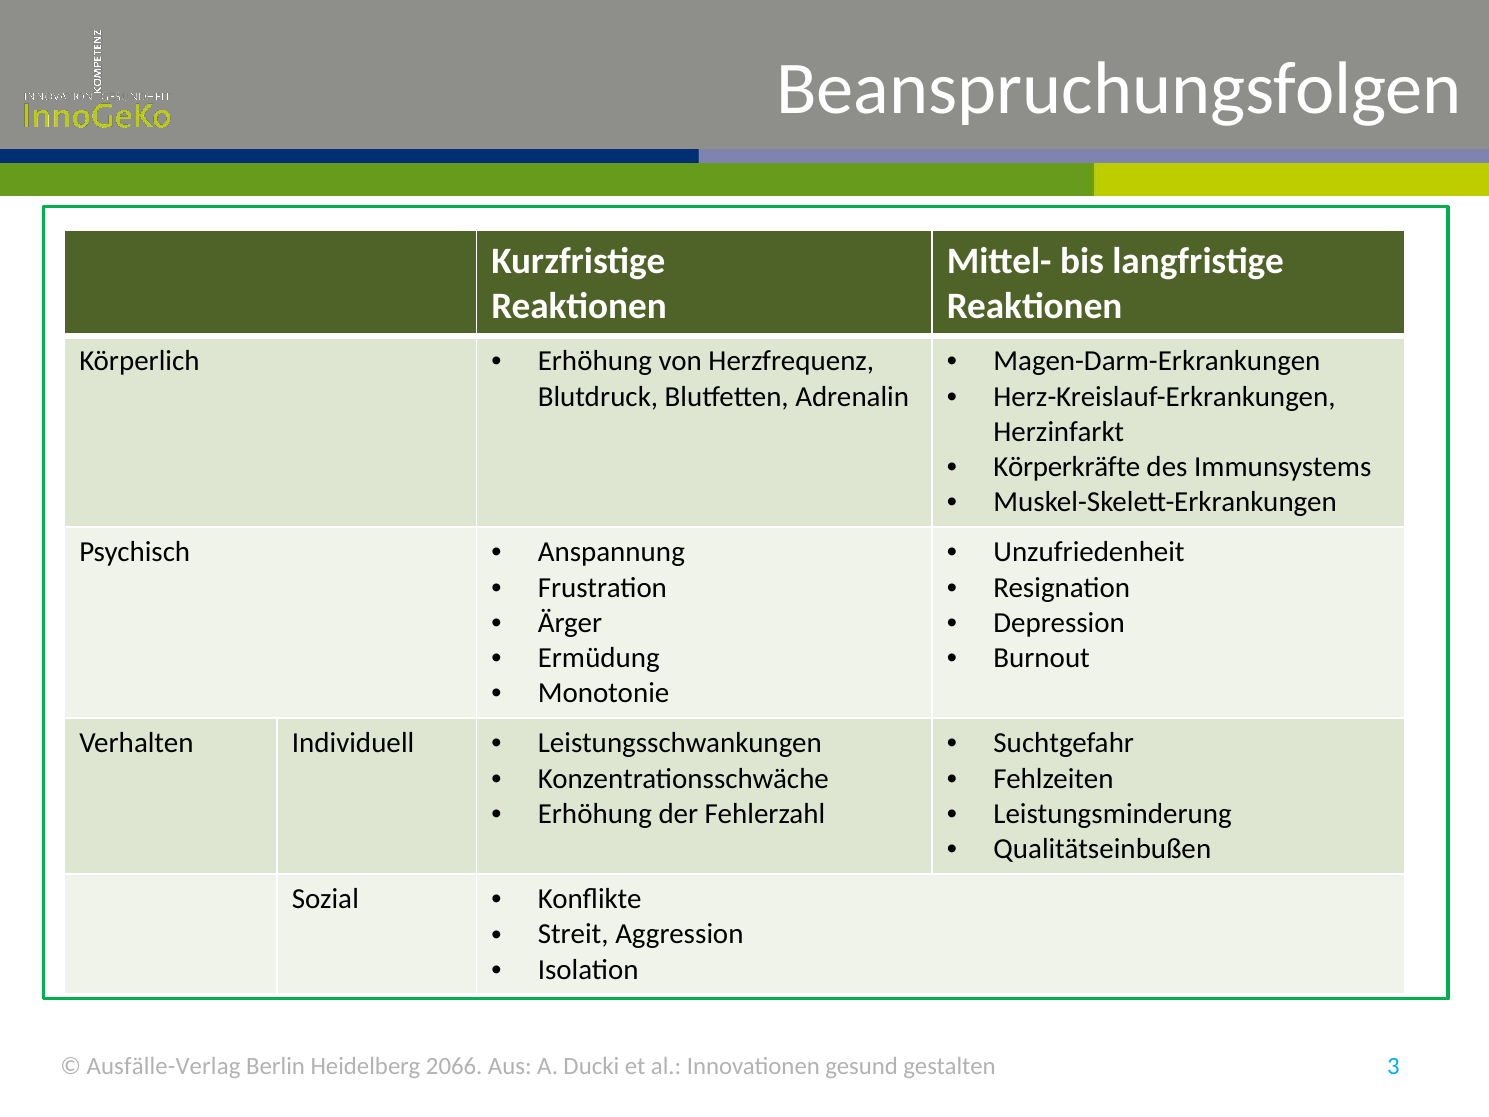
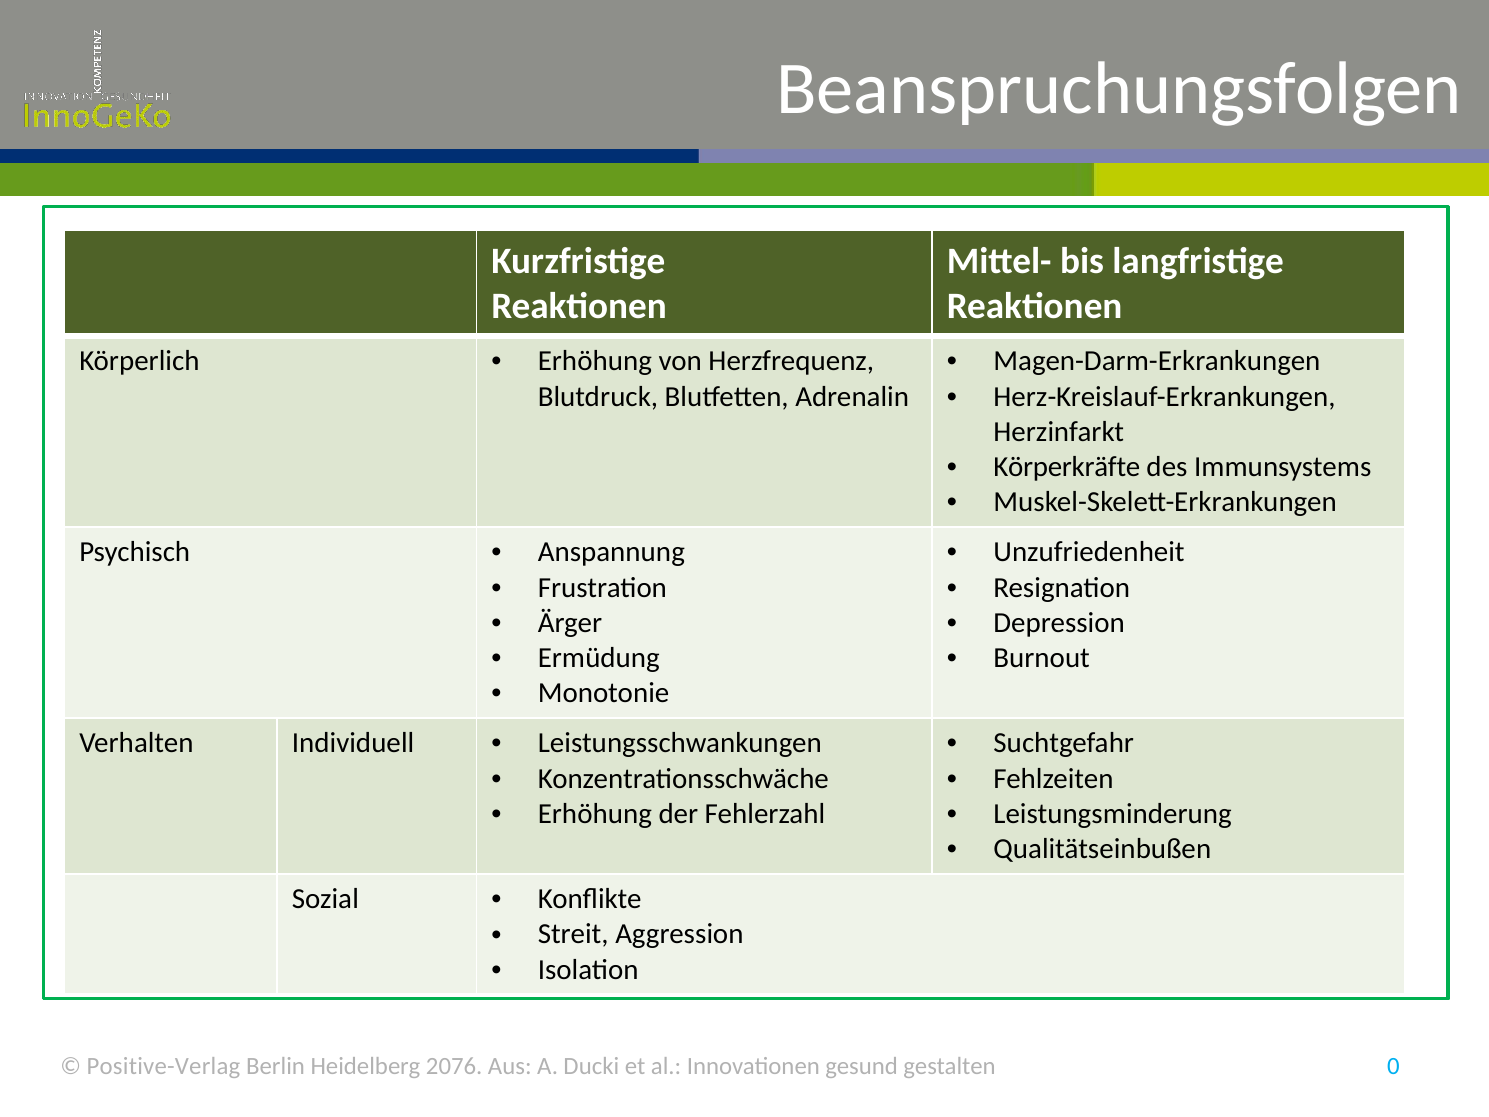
Ausfälle-Verlag: Ausfälle-Verlag -> Positive-Verlag (163, 1066)
2066: 2066 -> 2076 (454, 1066)
3: 3 -> 0 (1394, 1066)
